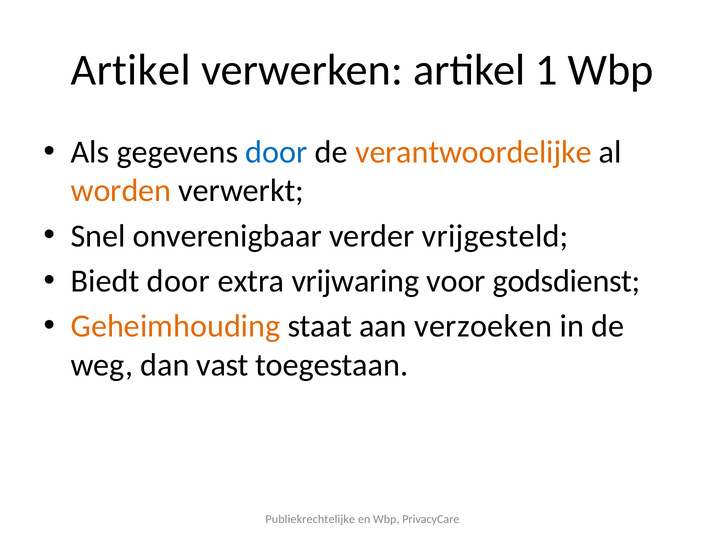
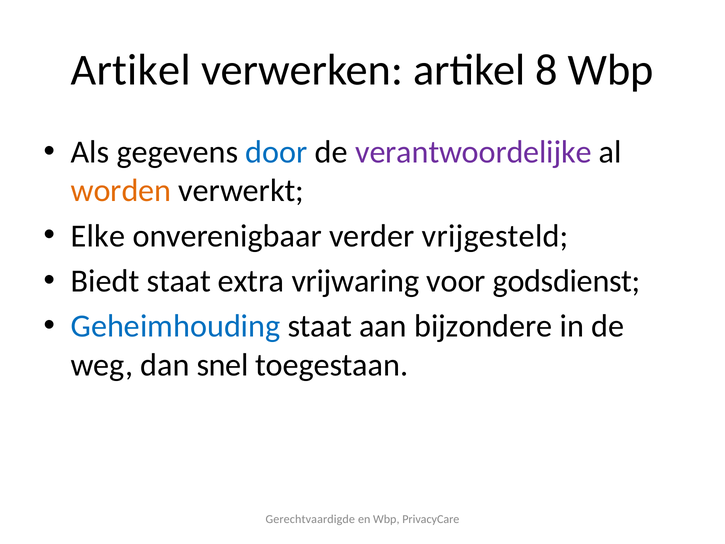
1: 1 -> 8 (546, 70)
verantwoordelijke colour: orange -> purple (473, 152)
Snel: Snel -> Elke (98, 236)
Biedt door: door -> staat (179, 281)
Geheimhouding colour: orange -> blue (176, 326)
verzoeken: verzoeken -> bijzondere (483, 326)
vast: vast -> snel (222, 365)
Publiekrechtelijke: Publiekrechtelijke -> Gerechtvaardigde (310, 519)
